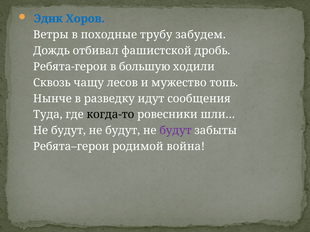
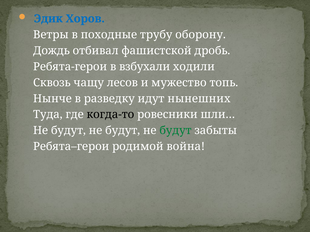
забудем: забудем -> оборону (201, 35)
большую: большую -> взбухали (145, 67)
сообщения: сообщения -> нынешних (199, 99)
будут colour: purple -> green (175, 131)
